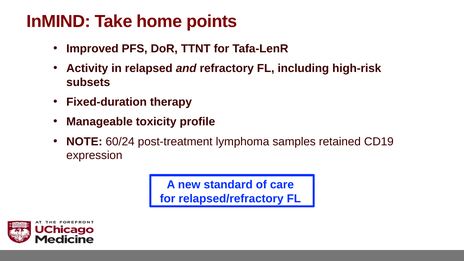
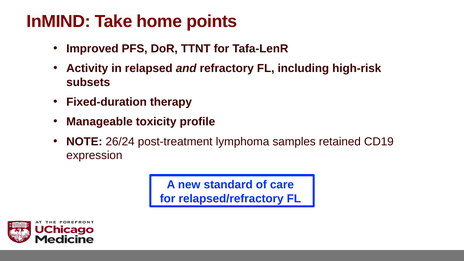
60/24: 60/24 -> 26/24 (120, 142)
